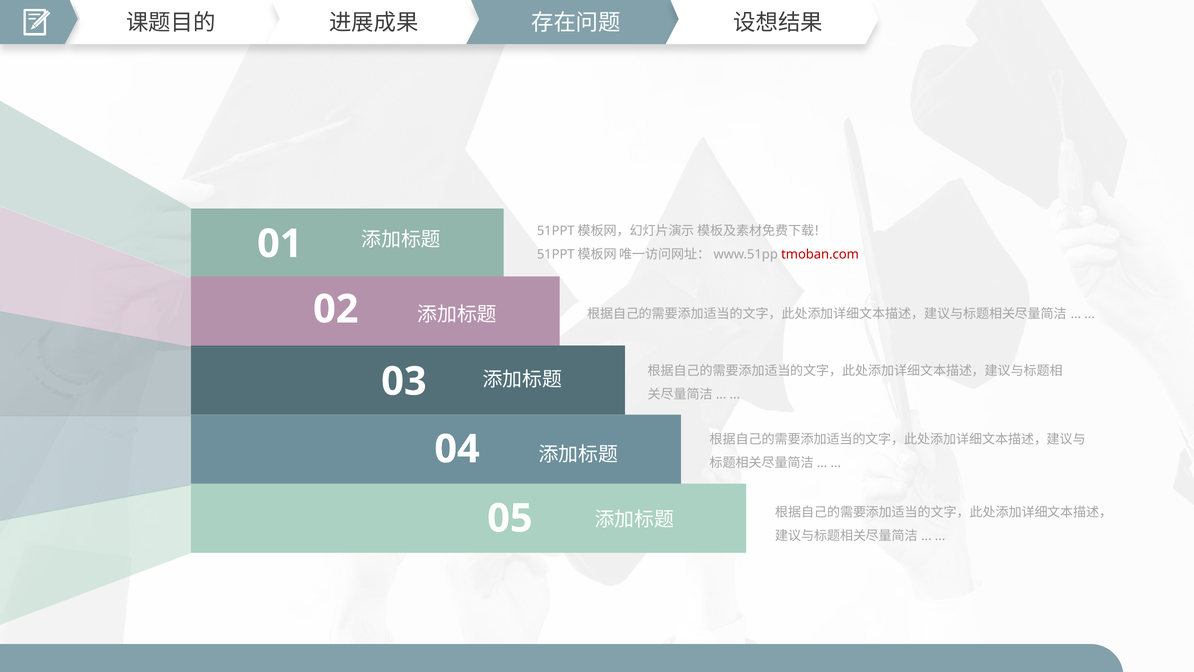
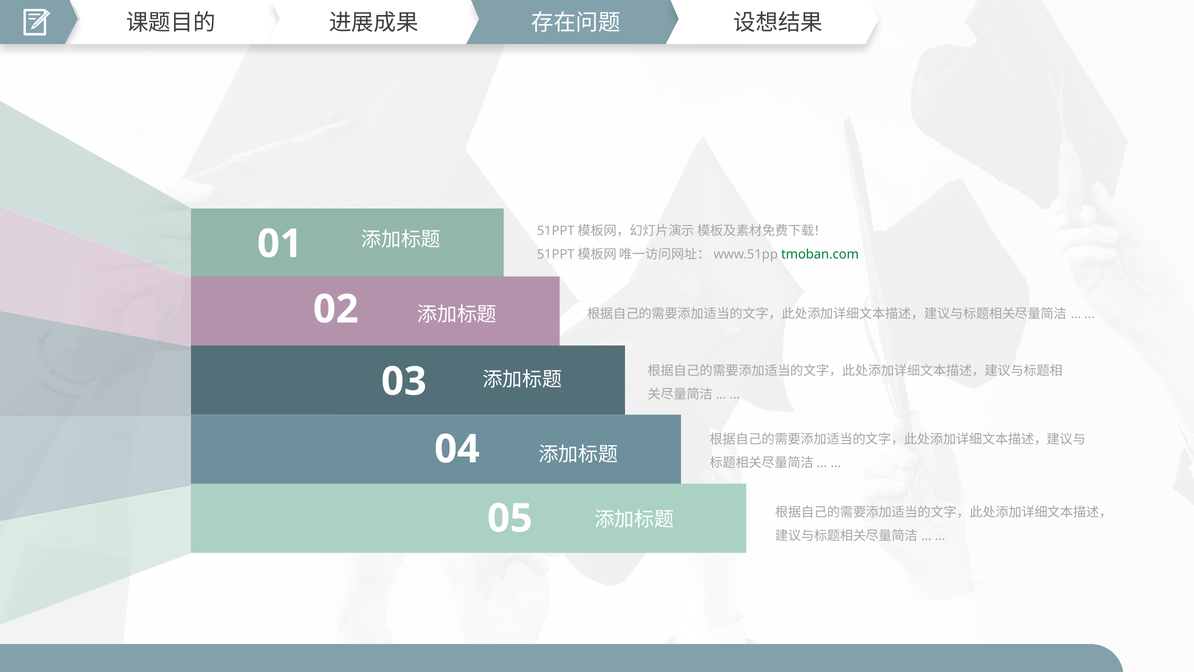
tmoban.com colour: red -> green (820, 254)
